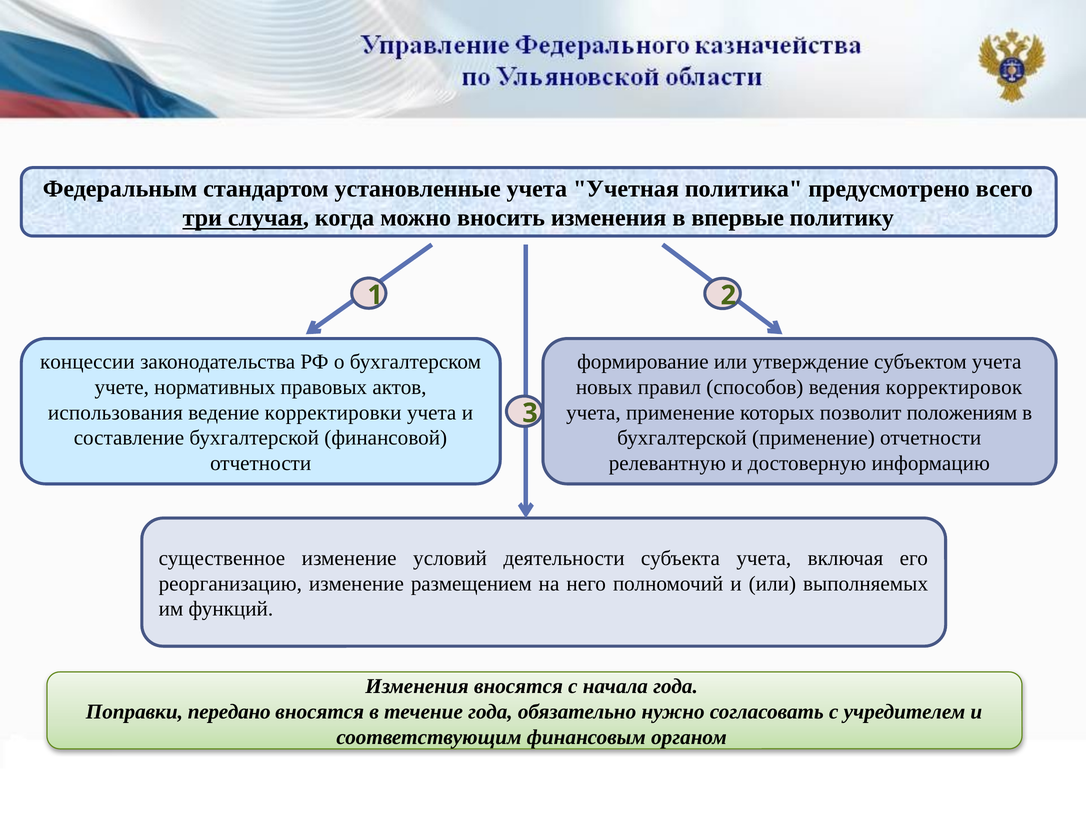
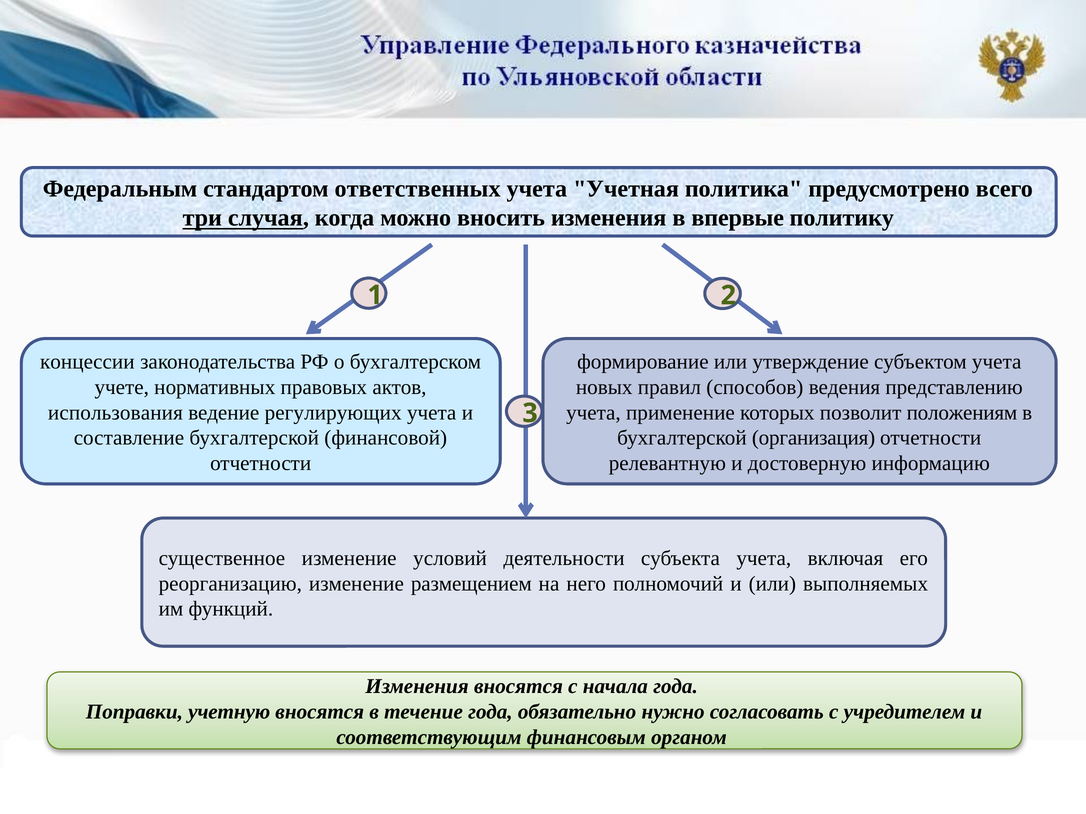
установленные: установленные -> ответственных (418, 189)
корректировок: корректировок -> представлению (954, 388)
корректировки: корректировки -> регулирующих (333, 413)
бухгалтерской применение: применение -> организация (814, 438)
передано: передано -> учетную (229, 712)
